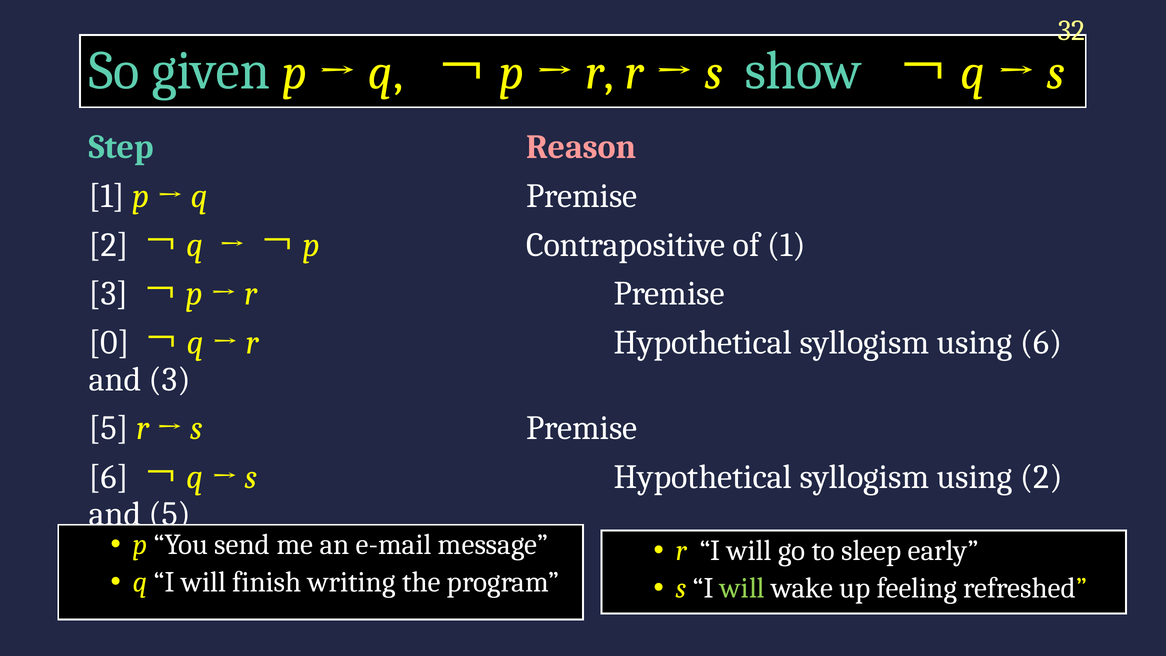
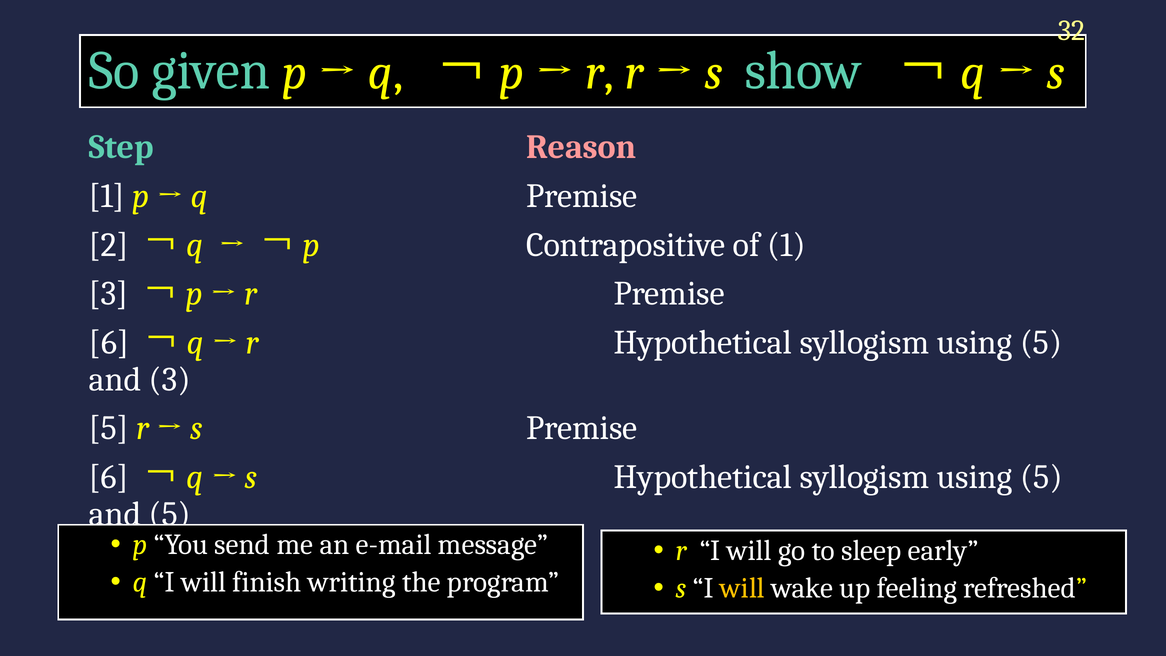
0: 0 -> 6 (109, 343)
6: 6 -> 5 (1041, 343)
2: 2 -> 5 (1041, 477)
will colour: light green -> yellow (742, 588)
